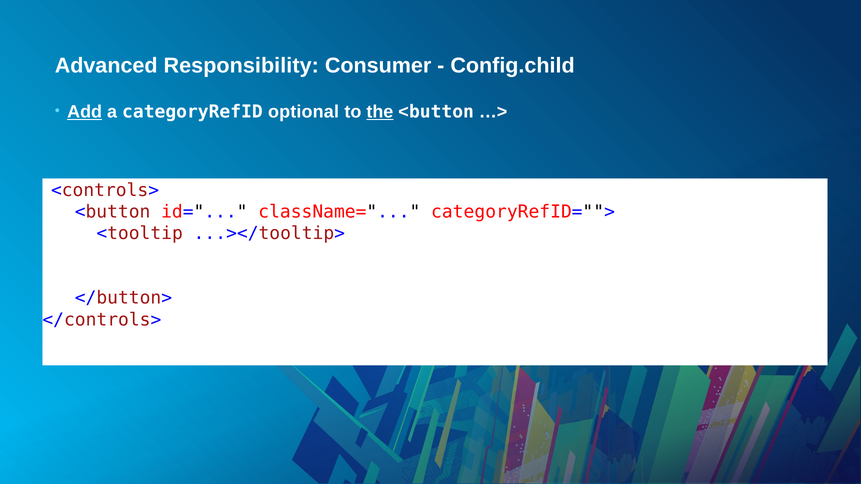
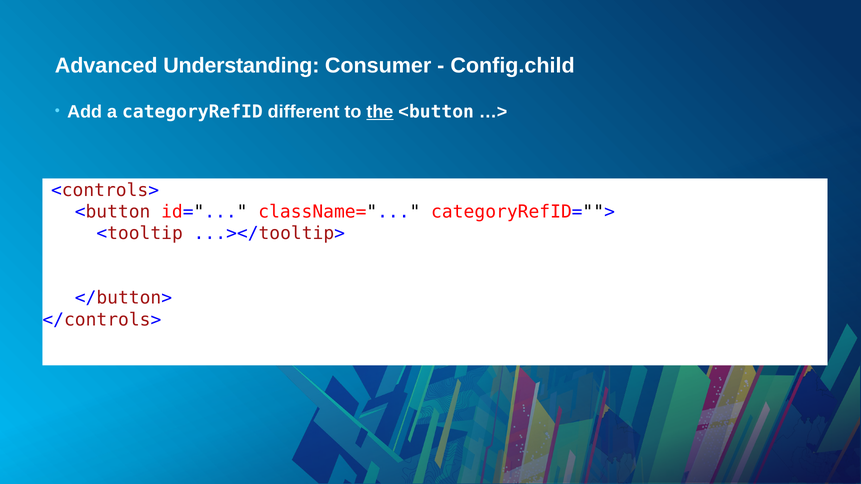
Responsibility: Responsibility -> Understanding (241, 66)
Add underline: present -> none (85, 112)
optional: optional -> different (304, 112)
